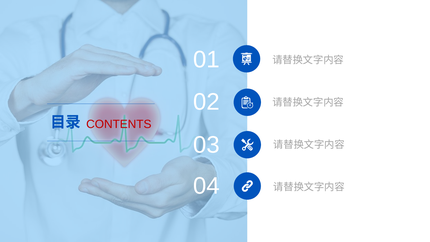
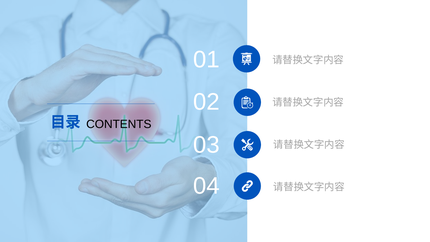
CONTENTS colour: red -> black (119, 124)
